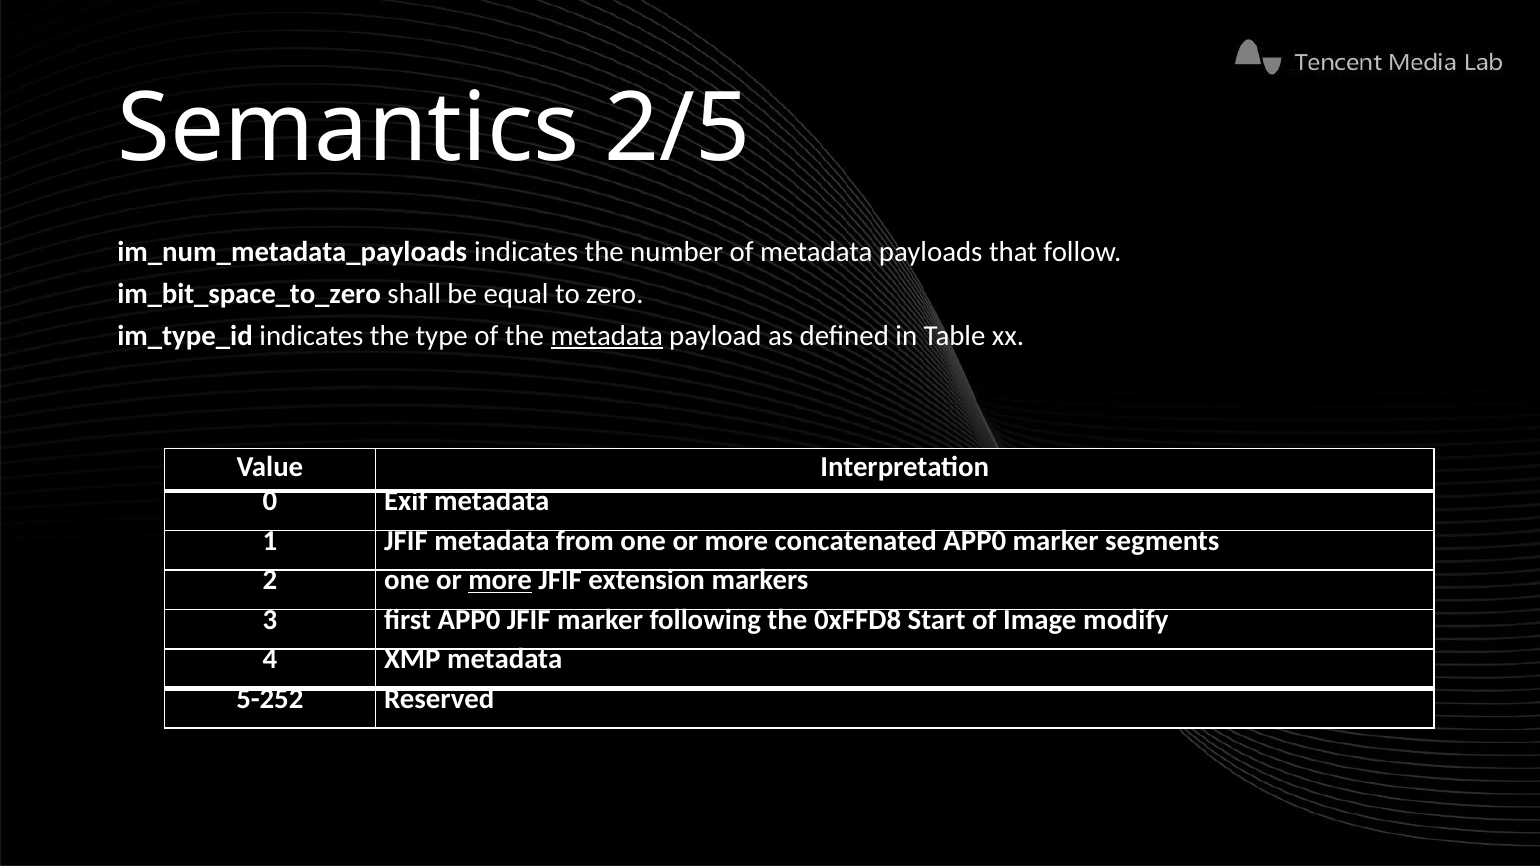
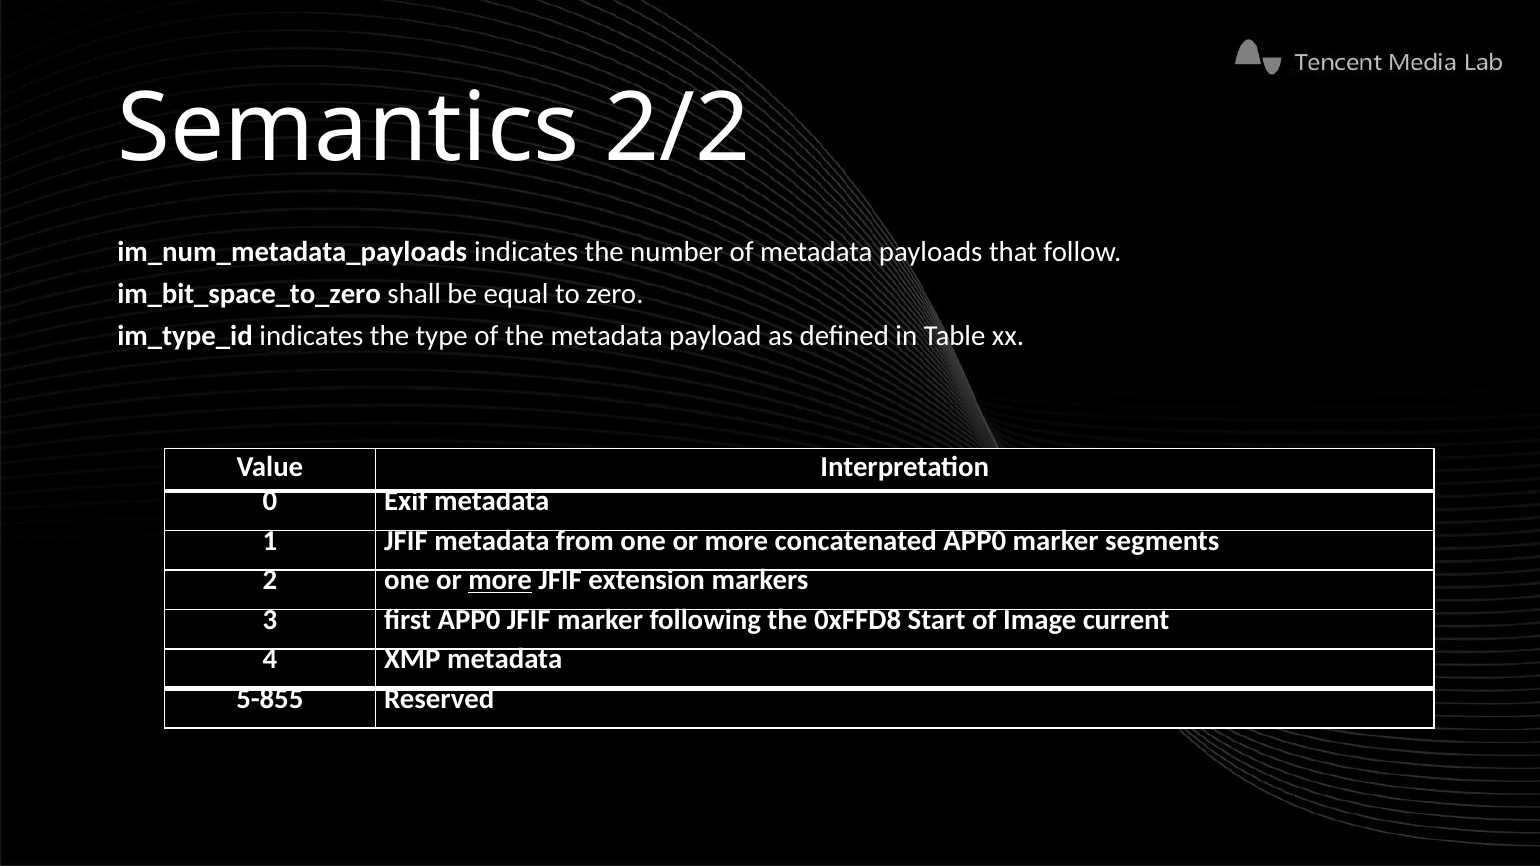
2/5: 2/5 -> 2/2 (678, 129)
metadata underline: present -> none (607, 336)
modify: modify -> current (1126, 620)
5-252: 5-252 -> 5-855 (270, 699)
